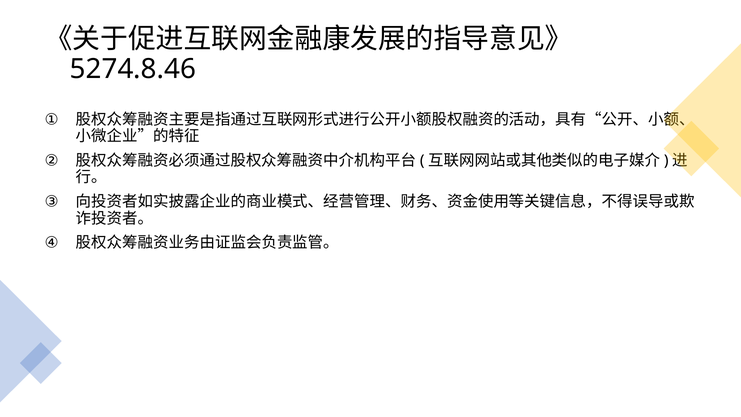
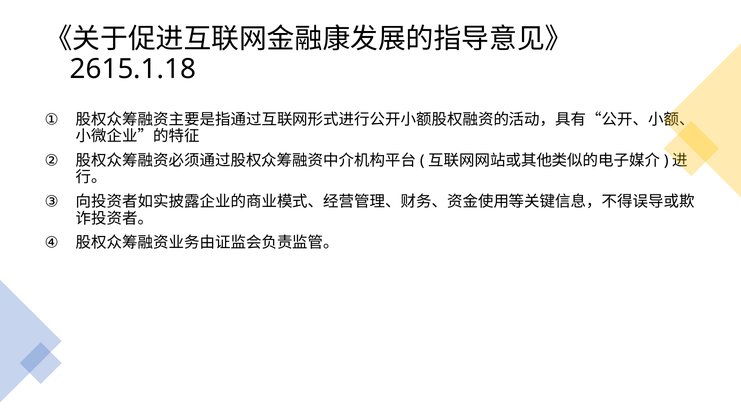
5274.8.46: 5274.8.46 -> 2615.1.18 (133, 69)
